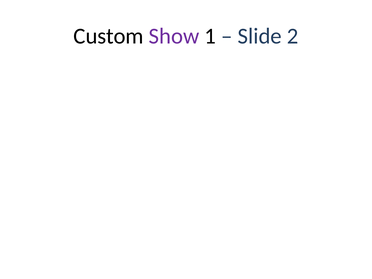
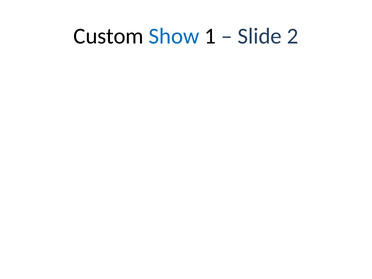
Show colour: purple -> blue (174, 36)
